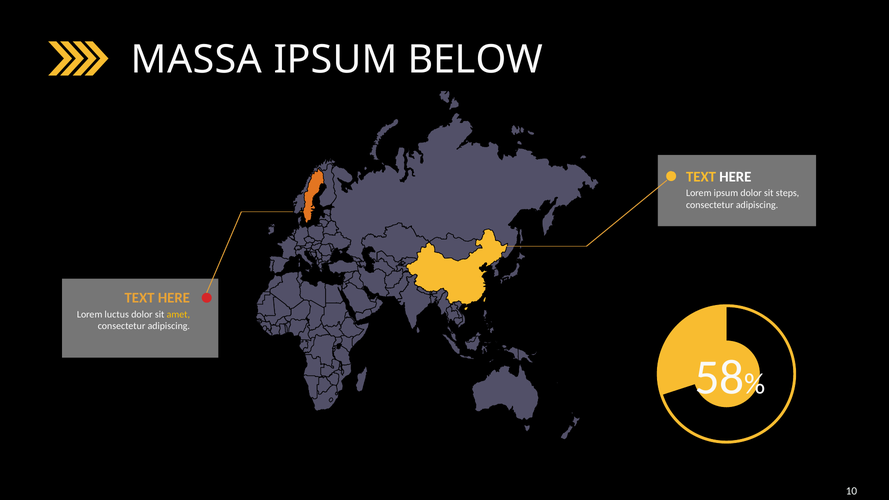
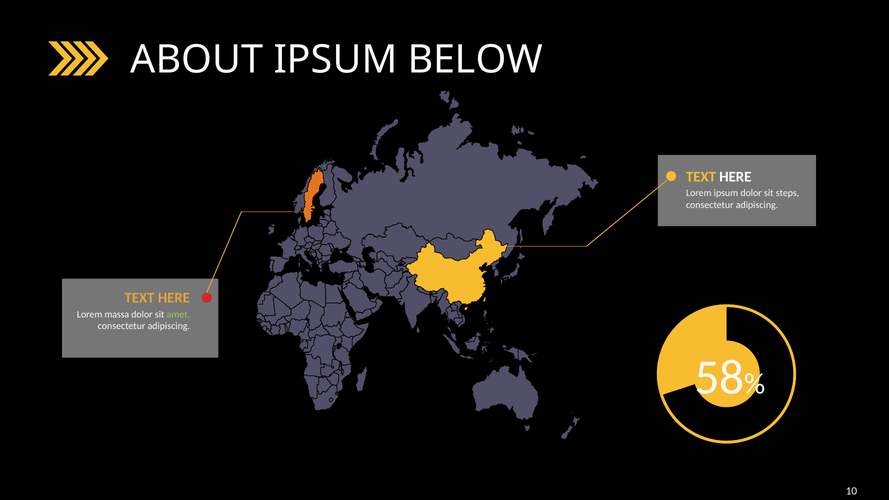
MASSA: MASSA -> ABOUT (197, 60)
luctus: luctus -> massa (117, 314)
amet colour: yellow -> light green (178, 314)
